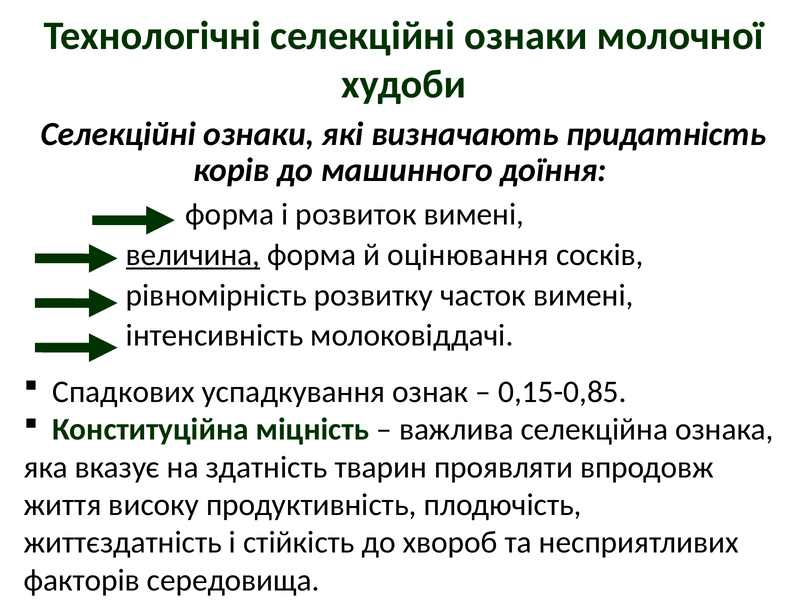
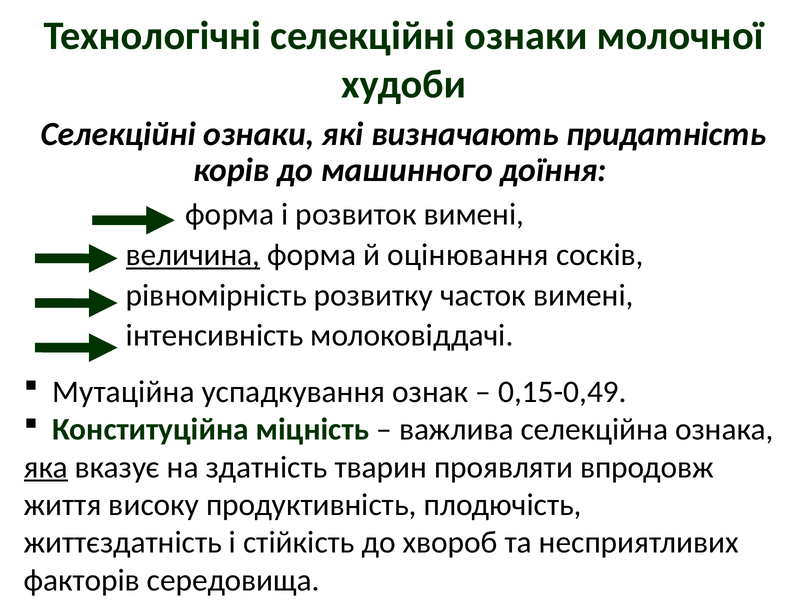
Спадкових: Спадкових -> Мутаційна (124, 392)
0,15-0,85: 0,15-0,85 -> 0,15-0,49 (562, 392)
яка underline: none -> present (46, 467)
